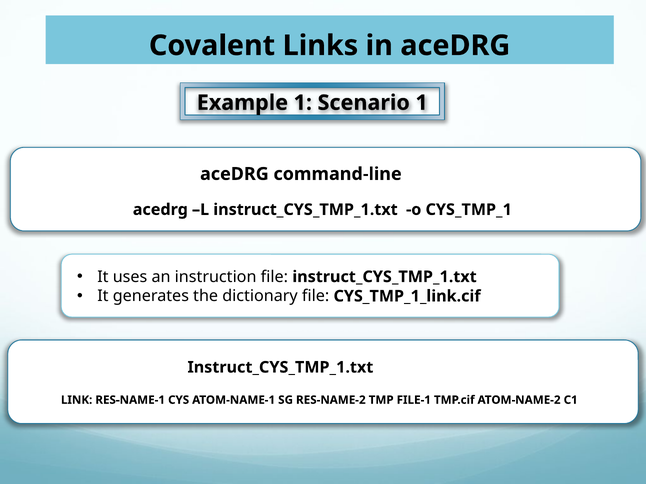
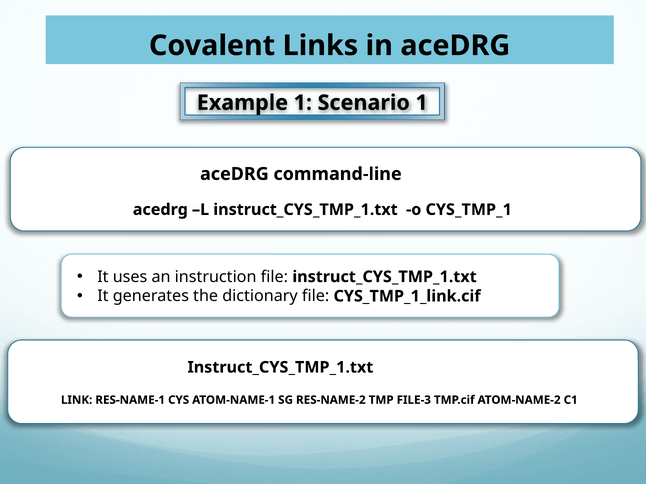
FILE-1: FILE-1 -> FILE-3 (414, 400)
